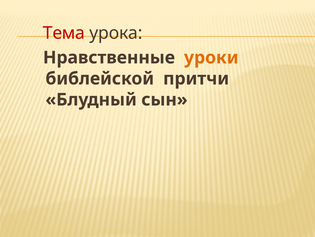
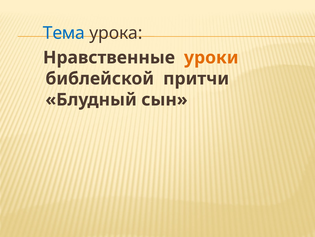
Тема colour: red -> blue (64, 33)
